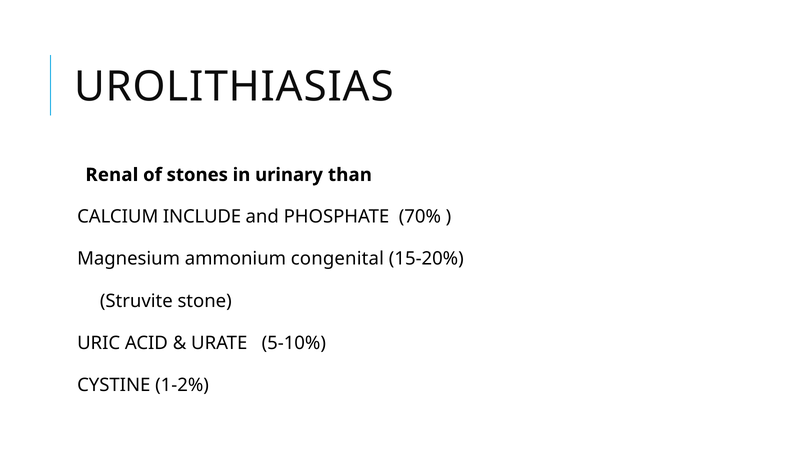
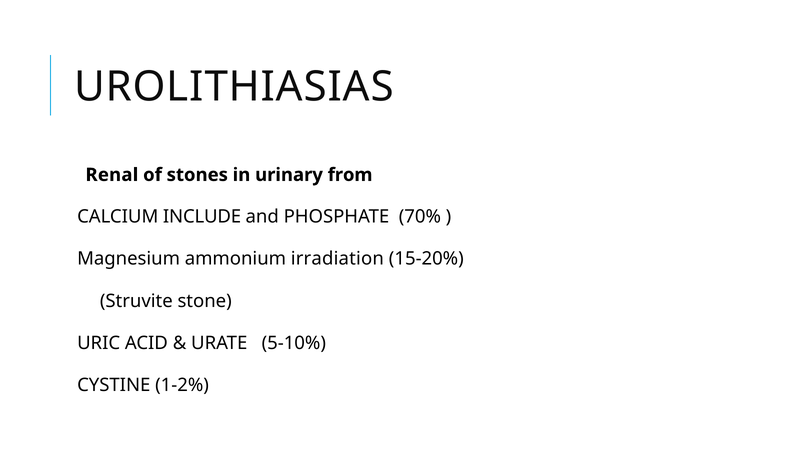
than: than -> from (350, 175)
congenital: congenital -> irradiation (337, 259)
